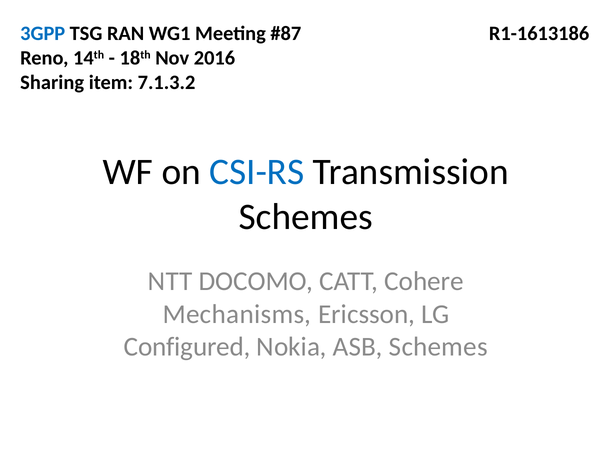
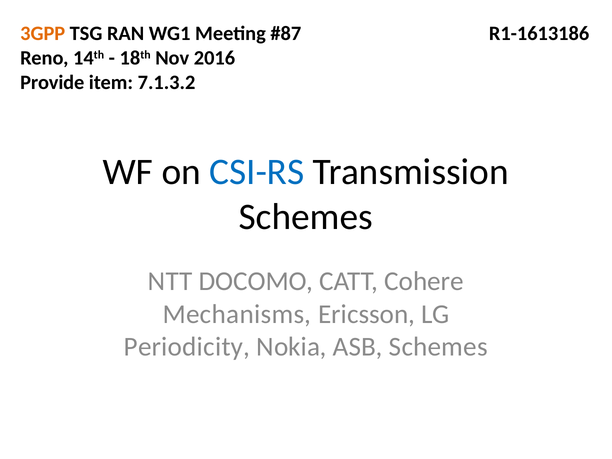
3GPP colour: blue -> orange (43, 34)
Sharing: Sharing -> Provide (52, 83)
Configured: Configured -> Periodicity (187, 347)
